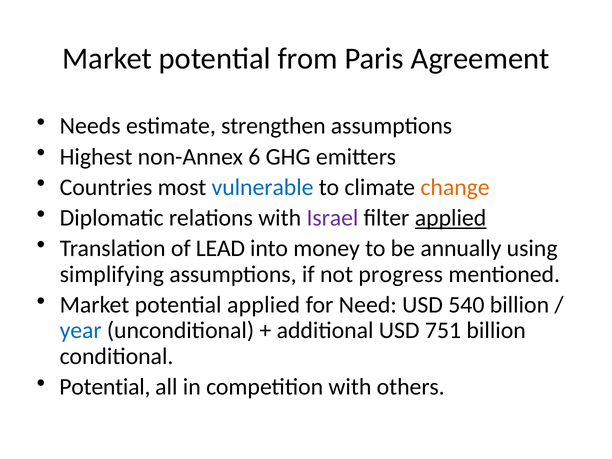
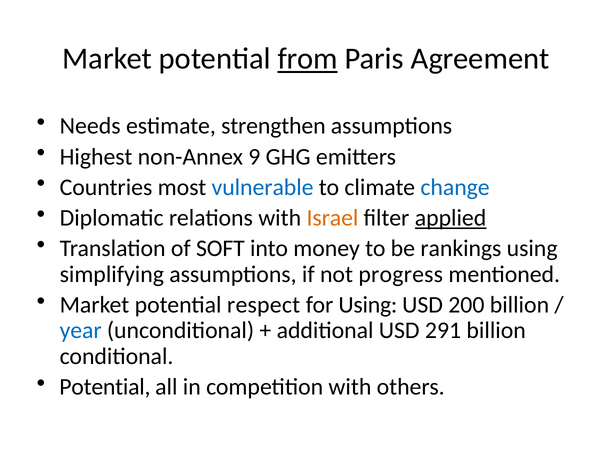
from underline: none -> present (308, 59)
6: 6 -> 9 (254, 157)
change colour: orange -> blue (455, 187)
Israel colour: purple -> orange (332, 218)
LEAD: LEAD -> SOFT (220, 249)
annually: annually -> rankings (461, 249)
potential applied: applied -> respect (264, 305)
for Need: Need -> Using (368, 305)
540: 540 -> 200 (466, 305)
751: 751 -> 291 (443, 331)
